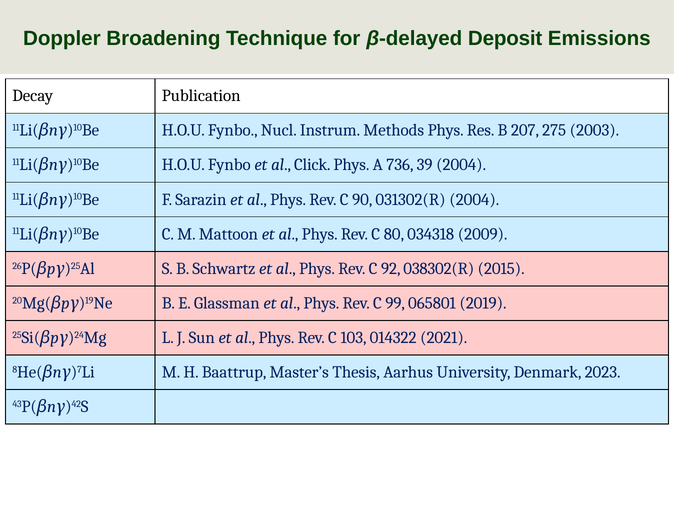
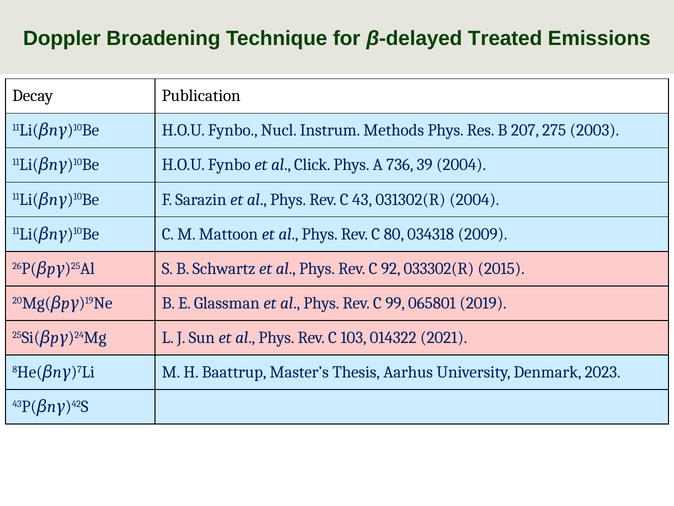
Deposit: Deposit -> Treated (505, 39)
90: 90 -> 43 (362, 199)
038302(R: 038302(R -> 033302(R (439, 268)
